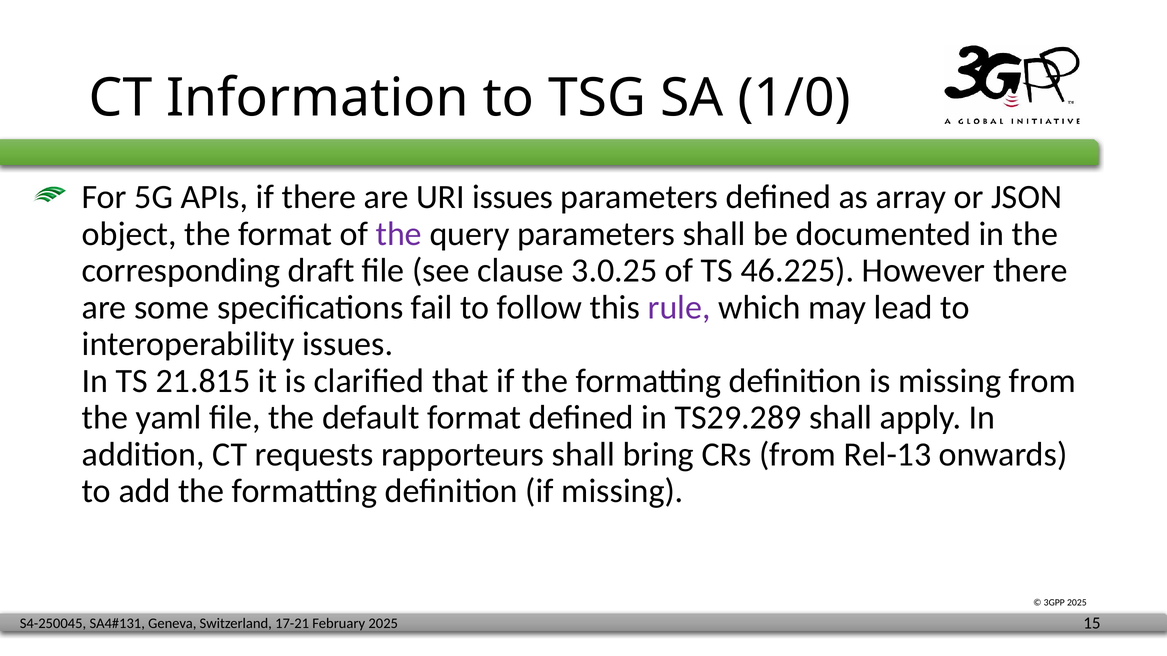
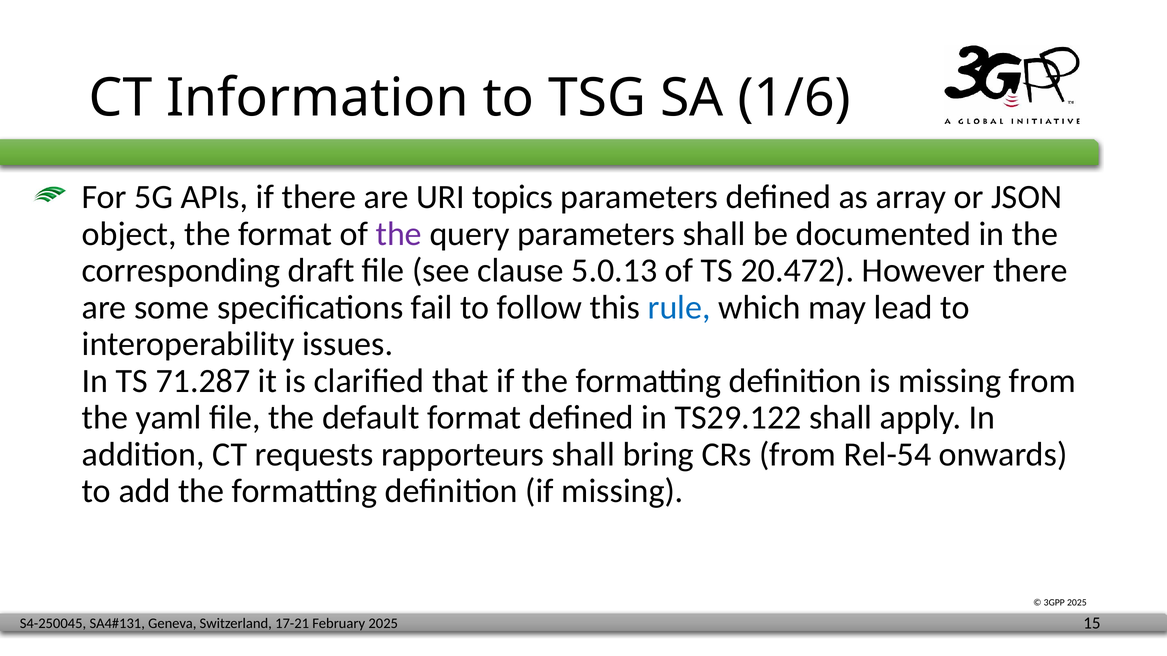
1/0: 1/0 -> 1/6 (794, 98)
URI issues: issues -> topics (513, 197)
3.0.25: 3.0.25 -> 5.0.13 (614, 271)
46.225: 46.225 -> 20.472 (797, 271)
rule colour: purple -> blue (679, 308)
21.815: 21.815 -> 71.287 (203, 381)
TS29.289: TS29.289 -> TS29.122 (738, 418)
Rel-13: Rel-13 -> Rel-54 (888, 455)
